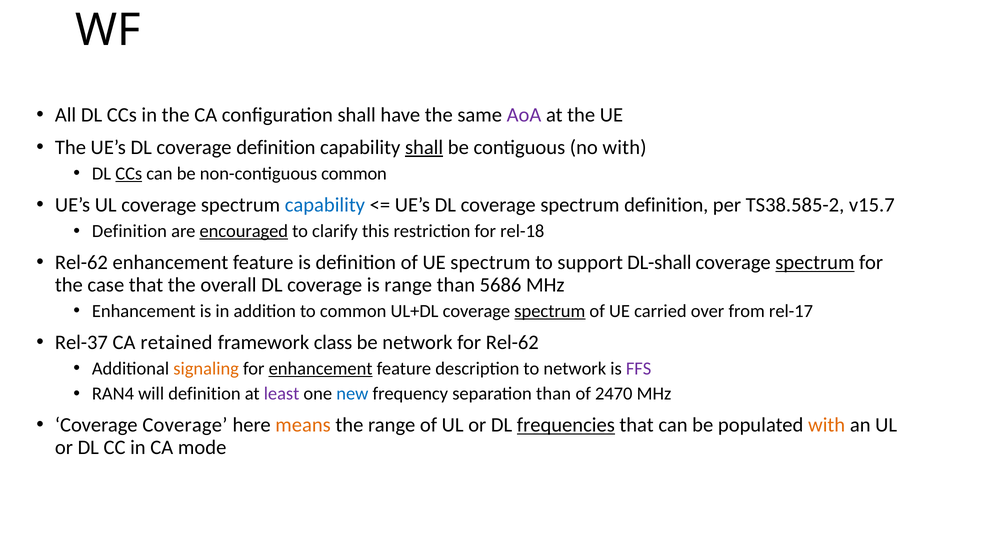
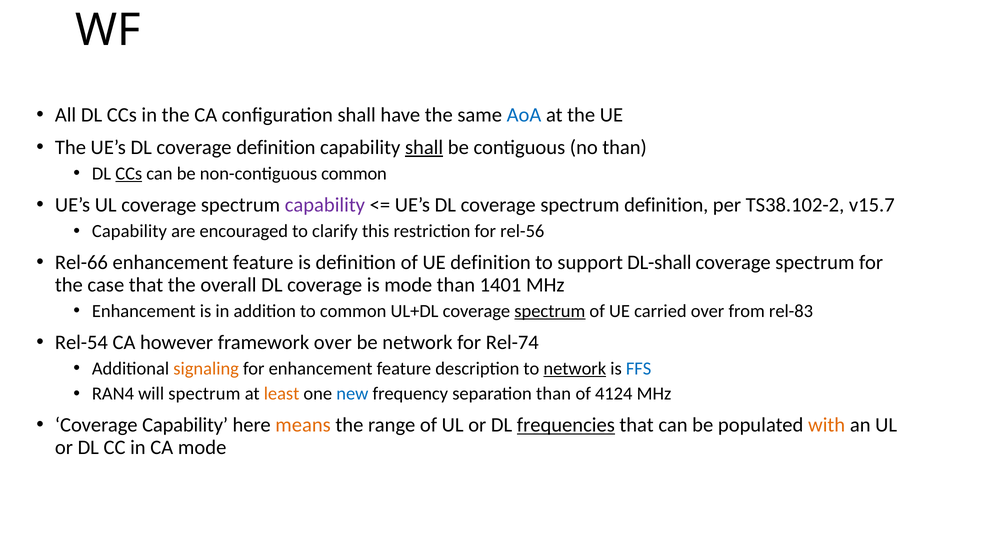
AoA colour: purple -> blue (524, 115)
no with: with -> than (625, 147)
capability colour: blue -> purple (325, 205)
TS38.585-2: TS38.585-2 -> TS38.102-2 (795, 205)
Definition: Definition -> Capability (129, 231)
encouraged underline: present -> none (244, 231)
rel-18: rel-18 -> rel-56 (522, 231)
Rel-62: Rel-62 -> Rel-66 (81, 263)
UE spectrum: spectrum -> definition (491, 263)
spectrum underline: present -> none (815, 263)
is range: range -> mode (408, 285)
5686: 5686 -> 1401 (501, 285)
rel-17: rel-17 -> rel-83 (791, 311)
Rel-37: Rel-37 -> Rel-54 (81, 342)
retained: retained -> however (177, 342)
framework class: class -> over (333, 342)
for Rel-62: Rel-62 -> Rel-74 (512, 342)
enhancement underline: present -> none (321, 369)
network underline: none -> present (575, 369)
FFS colour: purple -> blue (639, 369)
will definition: definition -> spectrum (204, 394)
least colour: purple -> orange (282, 394)
2470: 2470 -> 4124 (614, 394)
Coverage Coverage: Coverage -> Capability (185, 425)
